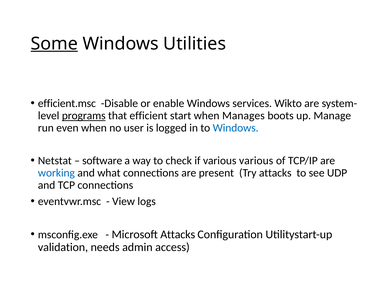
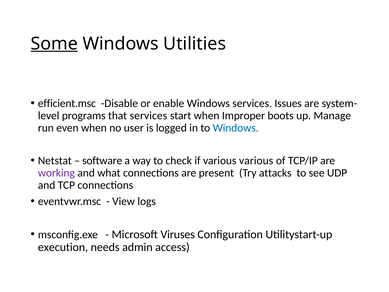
Wikto: Wikto -> Issues (288, 103)
programs underline: present -> none (84, 116)
that efficient: efficient -> services (148, 116)
Manages: Manages -> Improper (244, 116)
working colour: blue -> purple (56, 173)
Microsoft Attacks: Attacks -> Viruses (178, 234)
validation: validation -> execution (63, 247)
